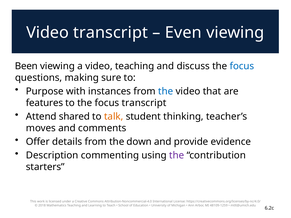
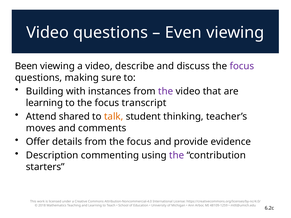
Video transcript: transcript -> questions (111, 33)
video teaching: teaching -> describe (135, 66)
focus colour: blue -> purple (242, 66)
Purpose: Purpose -> Building (45, 91)
the colour: blue -> purple (166, 91)
features: features -> learning (44, 103)
from the down: down -> focus (139, 142)
